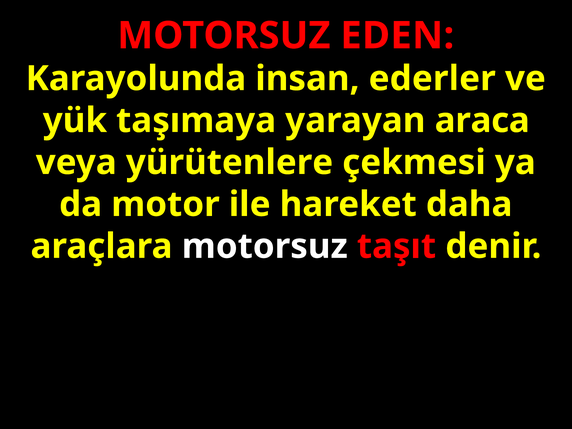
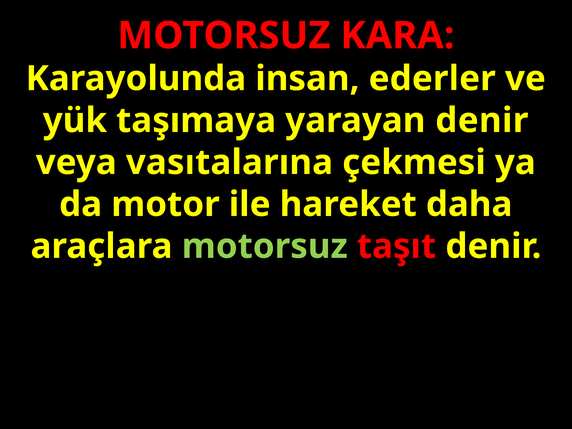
EDEN: EDEN -> KARA (397, 36)
yarayan araca: araca -> denir (482, 121)
yürütenlere: yürütenlere -> vasıtalarına (229, 162)
motorsuz colour: white -> light green (265, 246)
